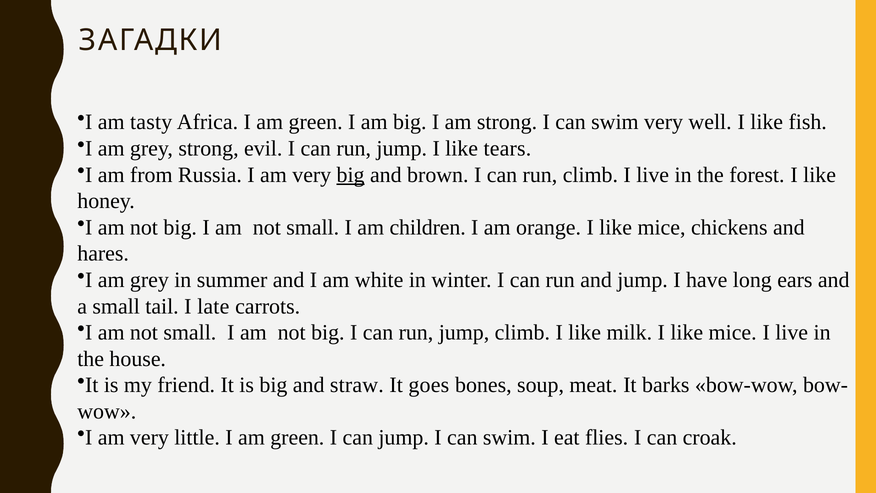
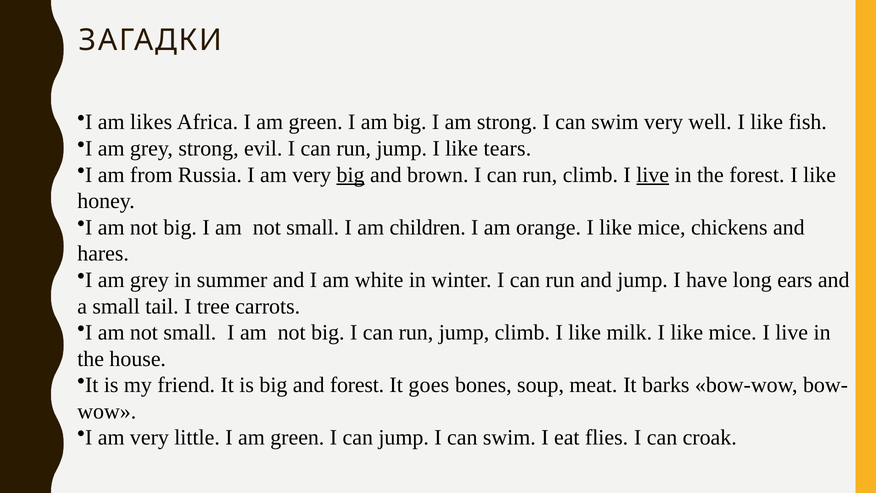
tasty: tasty -> likes (151, 122)
live underline: none -> present (653, 175)
late: late -> tree (213, 306)
and straw: straw -> forest (357, 385)
